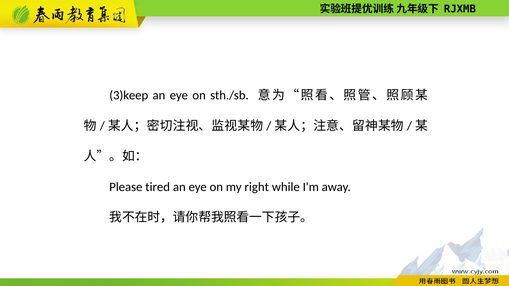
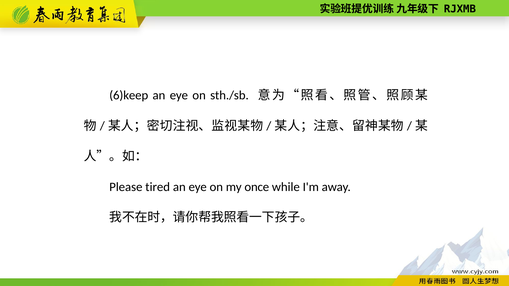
3)keep: 3)keep -> 6)keep (129, 95)
right: right -> once (257, 187)
